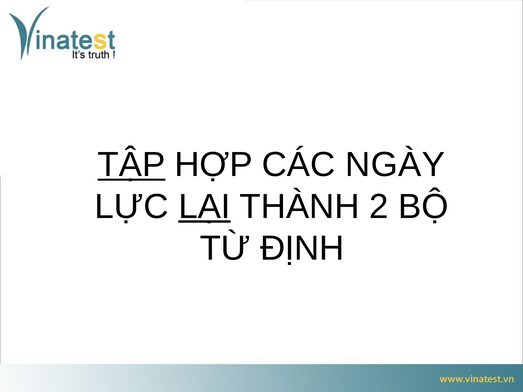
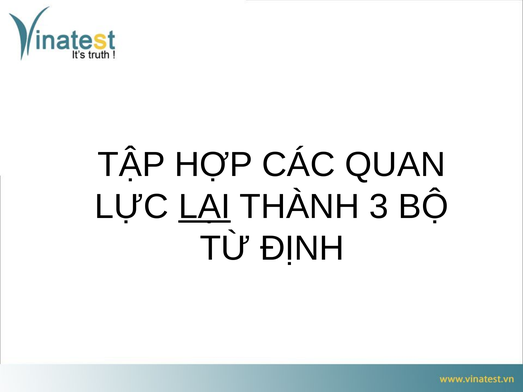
TẬP underline: present -> none (131, 165)
NGÀY: NGÀY -> QUAN (395, 165)
2: 2 -> 3 (379, 207)
